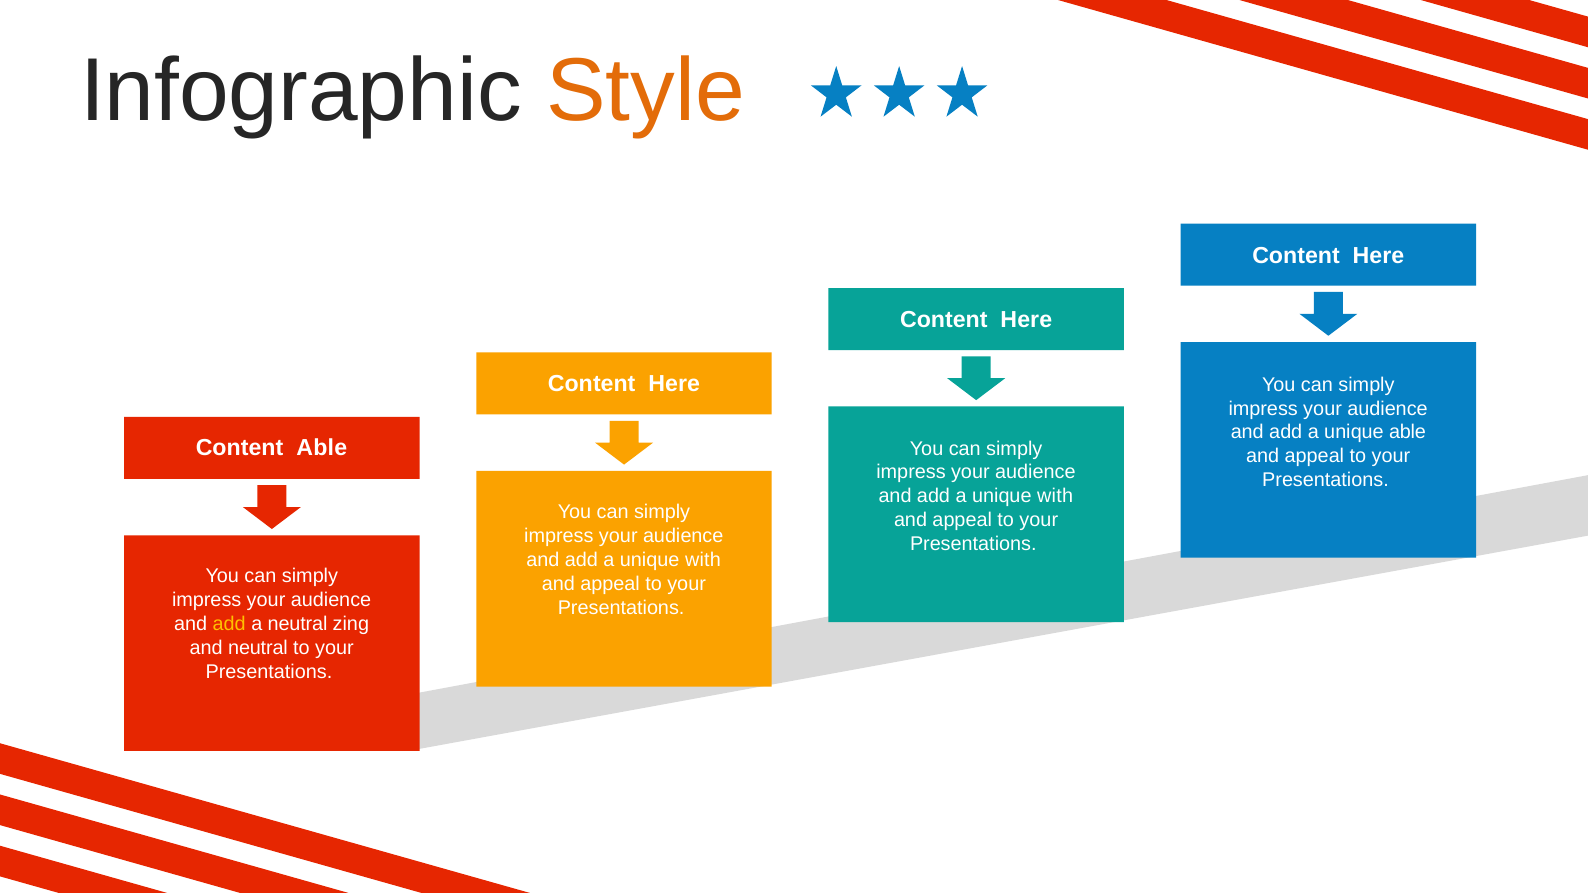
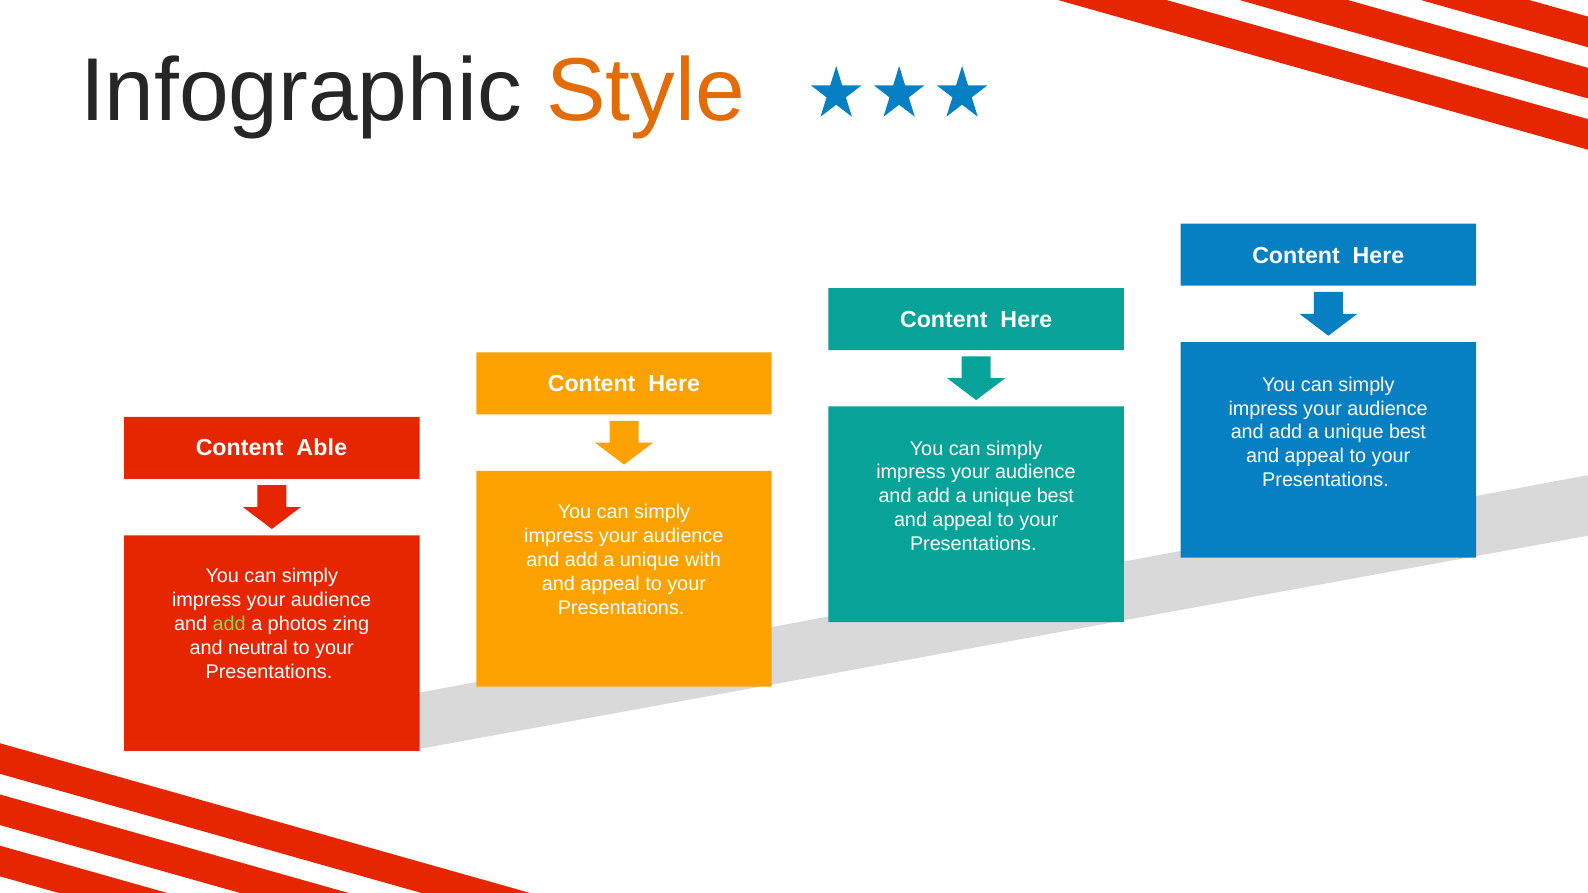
able: able -> best (1408, 432)
with: with -> best (1055, 496)
add colour: yellow -> light green (229, 624)
a neutral: neutral -> photos (297, 624)
